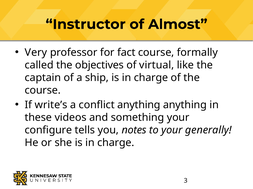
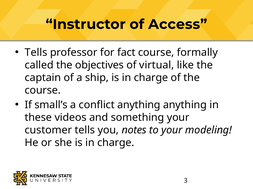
Almost: Almost -> Access (178, 24)
Very: Very -> Tells (36, 53)
write’s: write’s -> small’s (51, 105)
configure: configure -> customer (48, 131)
generally: generally -> modeling (209, 131)
